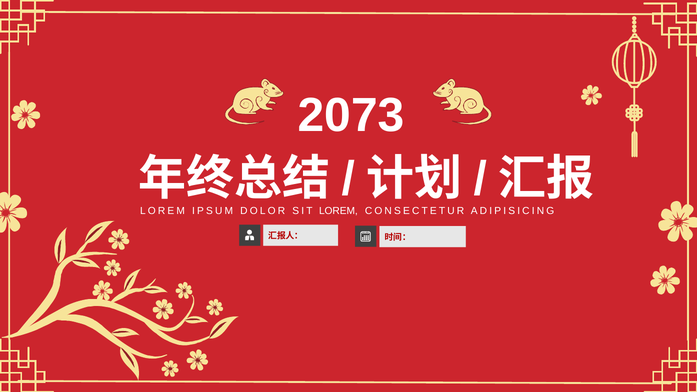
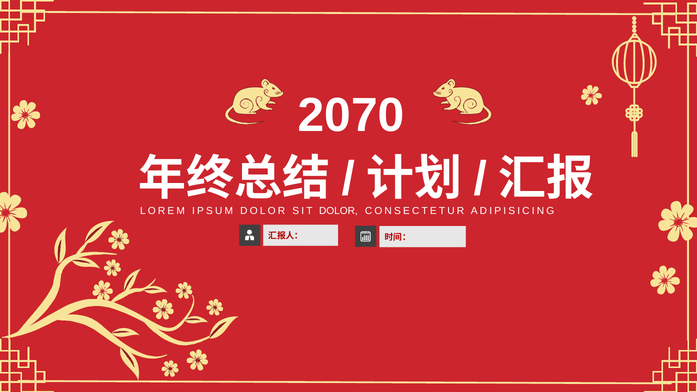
2073: 2073 -> 2070 (351, 116)
SIT LOREM: LOREM -> DOLOR (338, 211)
